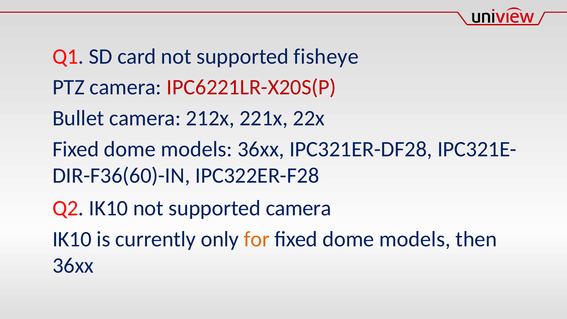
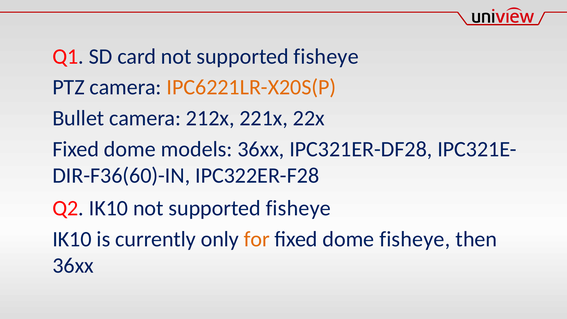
IPC6221LR-X20S(P colour: red -> orange (251, 87)
IK10 not supported camera: camera -> fisheye (298, 208)
models: models -> fisheye (415, 239)
